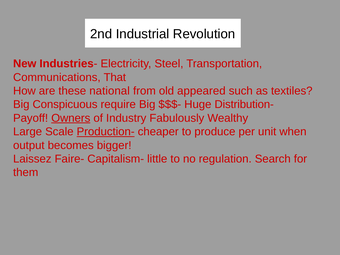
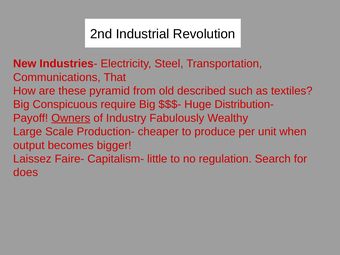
national: national -> pyramid (110, 91)
appeared: appeared -> described (201, 91)
Production- underline: present -> none (106, 132)
them: them -> does (26, 172)
